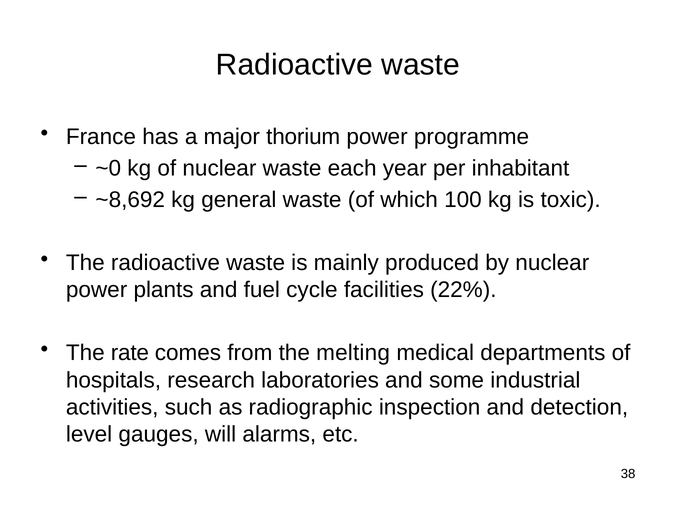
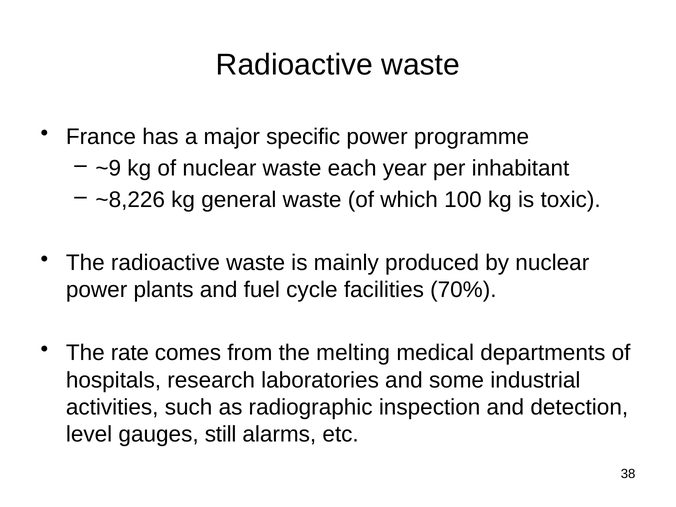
thorium: thorium -> specific (303, 137)
~0: ~0 -> ~9 (108, 168)
~8,692: ~8,692 -> ~8,226 (130, 200)
22%: 22% -> 70% (463, 290)
will: will -> still (221, 434)
